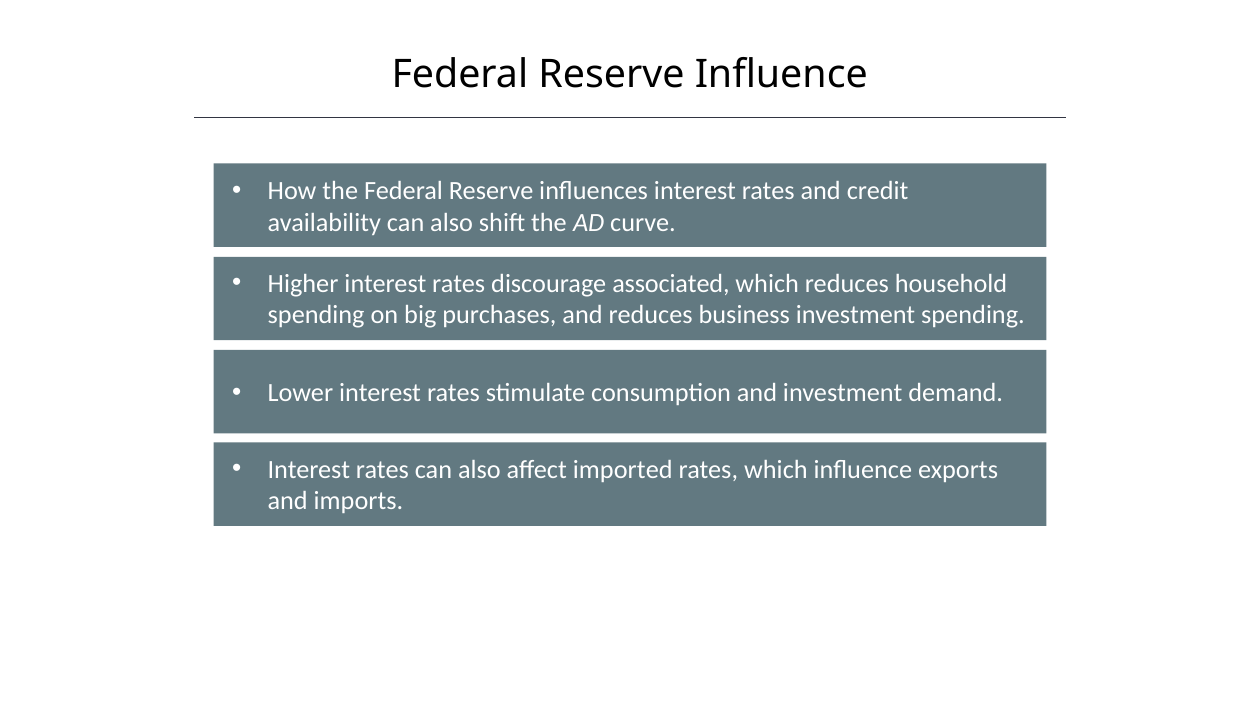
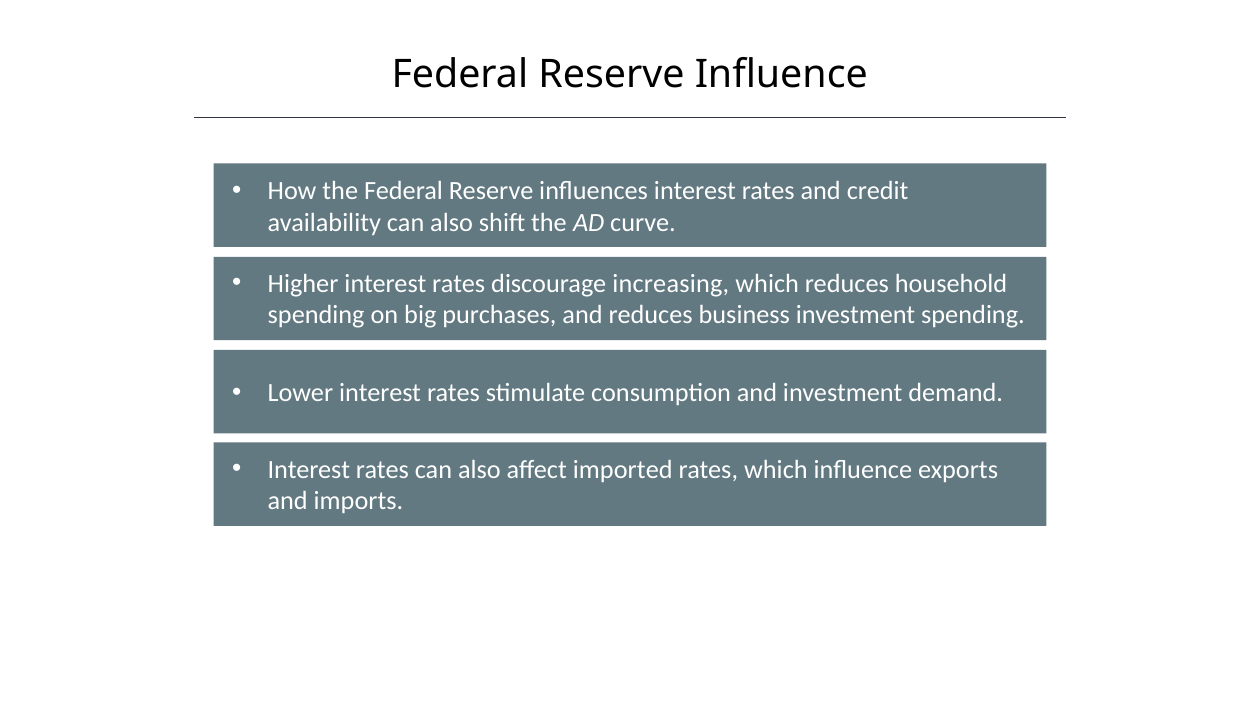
associated: associated -> increasing (671, 284)
